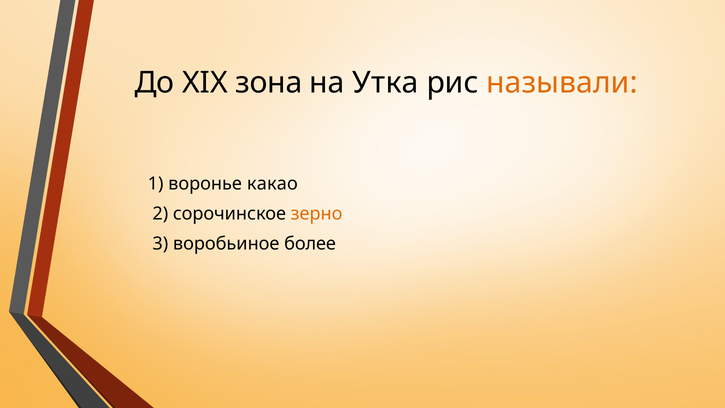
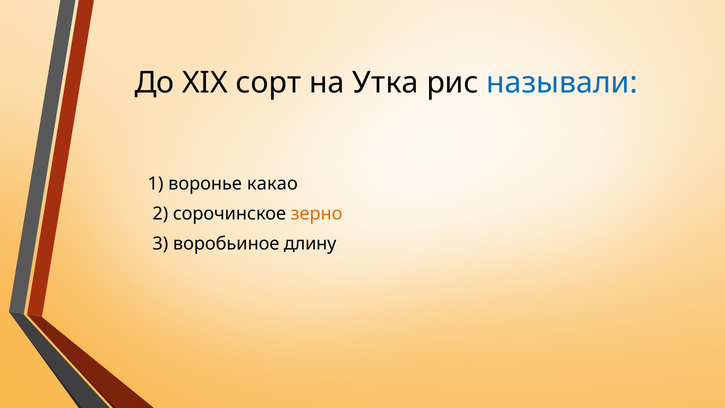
зона: зона -> сорт (269, 83)
называли colour: orange -> blue (562, 83)
более: более -> длину (310, 244)
